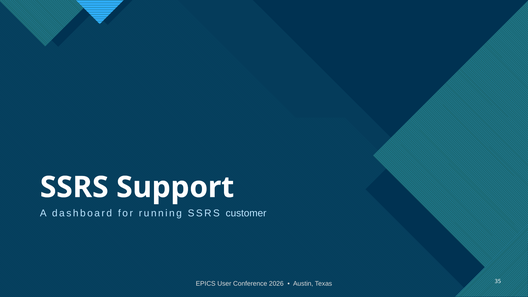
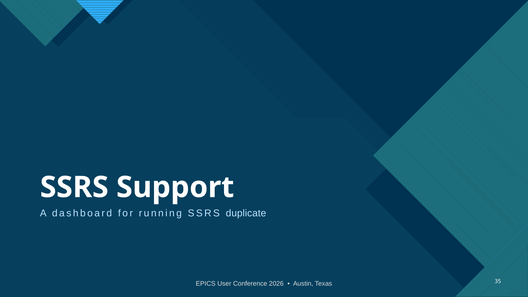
customer: customer -> duplicate (246, 213)
